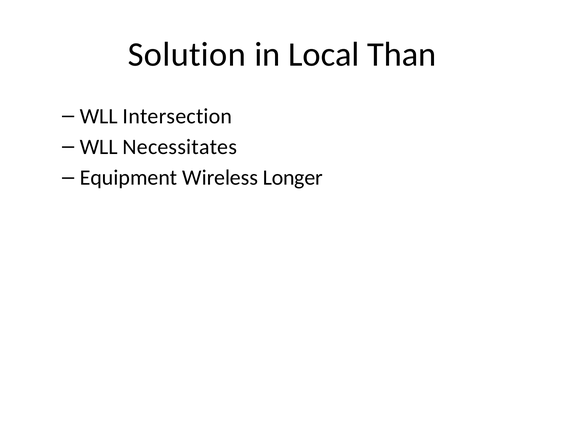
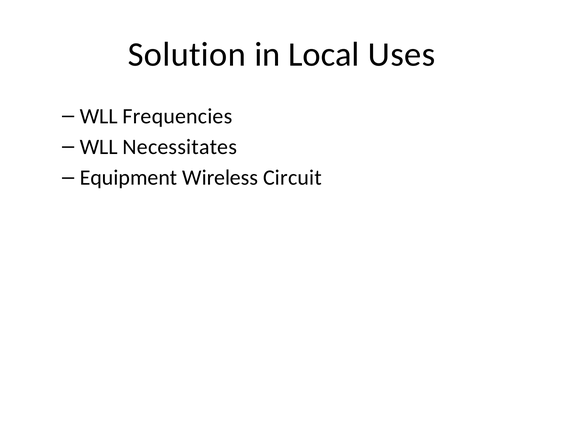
Than: Than -> Uses (402, 55)
Intersection: Intersection -> Frequencies (177, 116)
Longer: Longer -> Circuit (292, 178)
